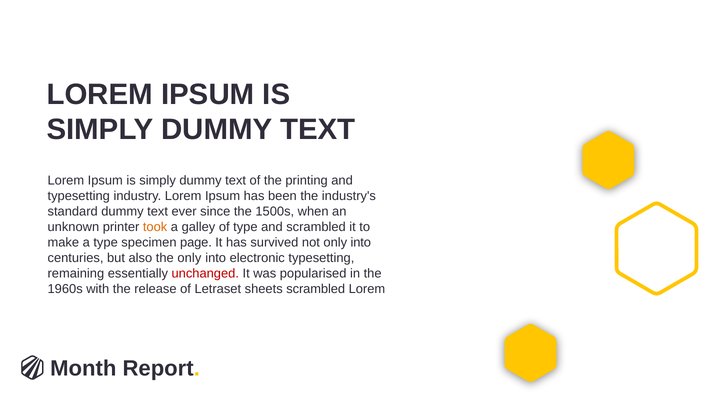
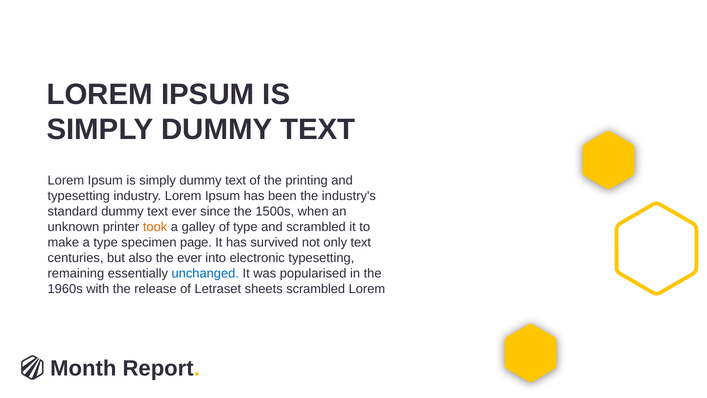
not only into: into -> text (361, 242)
the only: only -> ever (190, 258)
unchanged colour: red -> blue (205, 273)
